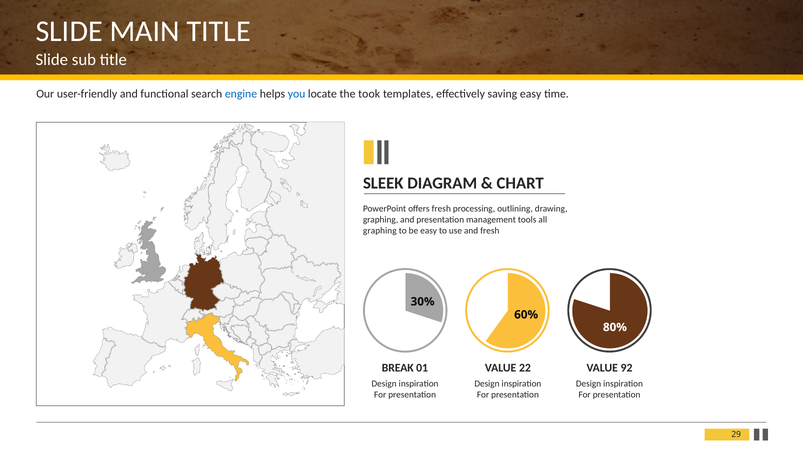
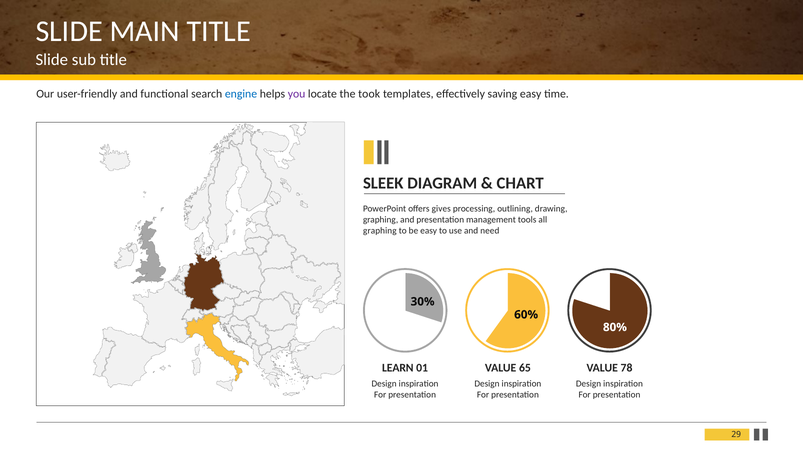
you colour: blue -> purple (297, 94)
offers fresh: fresh -> gives (441, 209)
and fresh: fresh -> need (490, 231)
BREAK: BREAK -> LEARN (398, 368)
22: 22 -> 65 (525, 368)
92: 92 -> 78 (627, 368)
